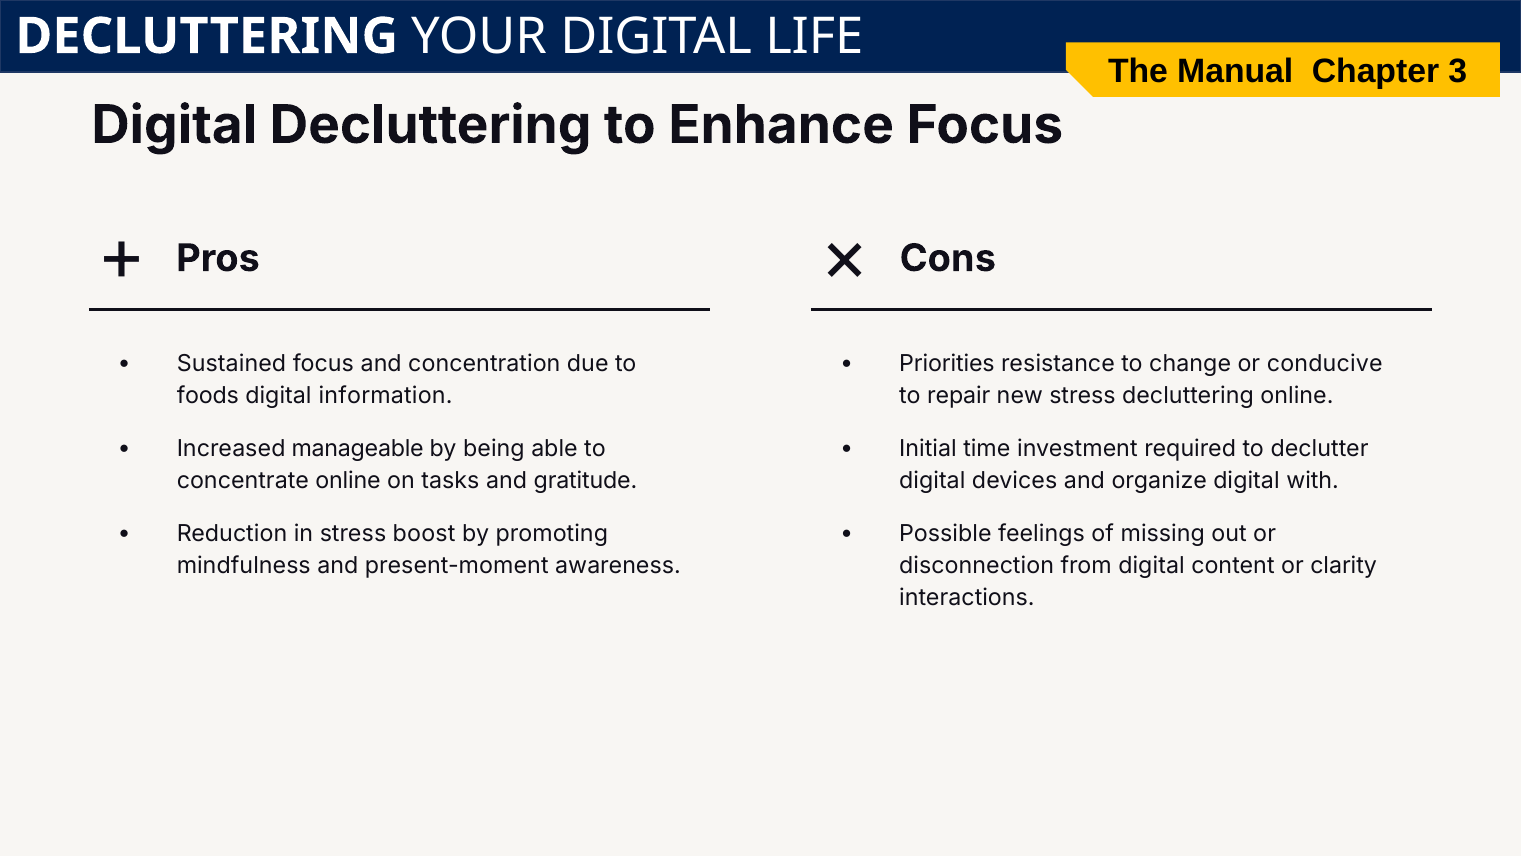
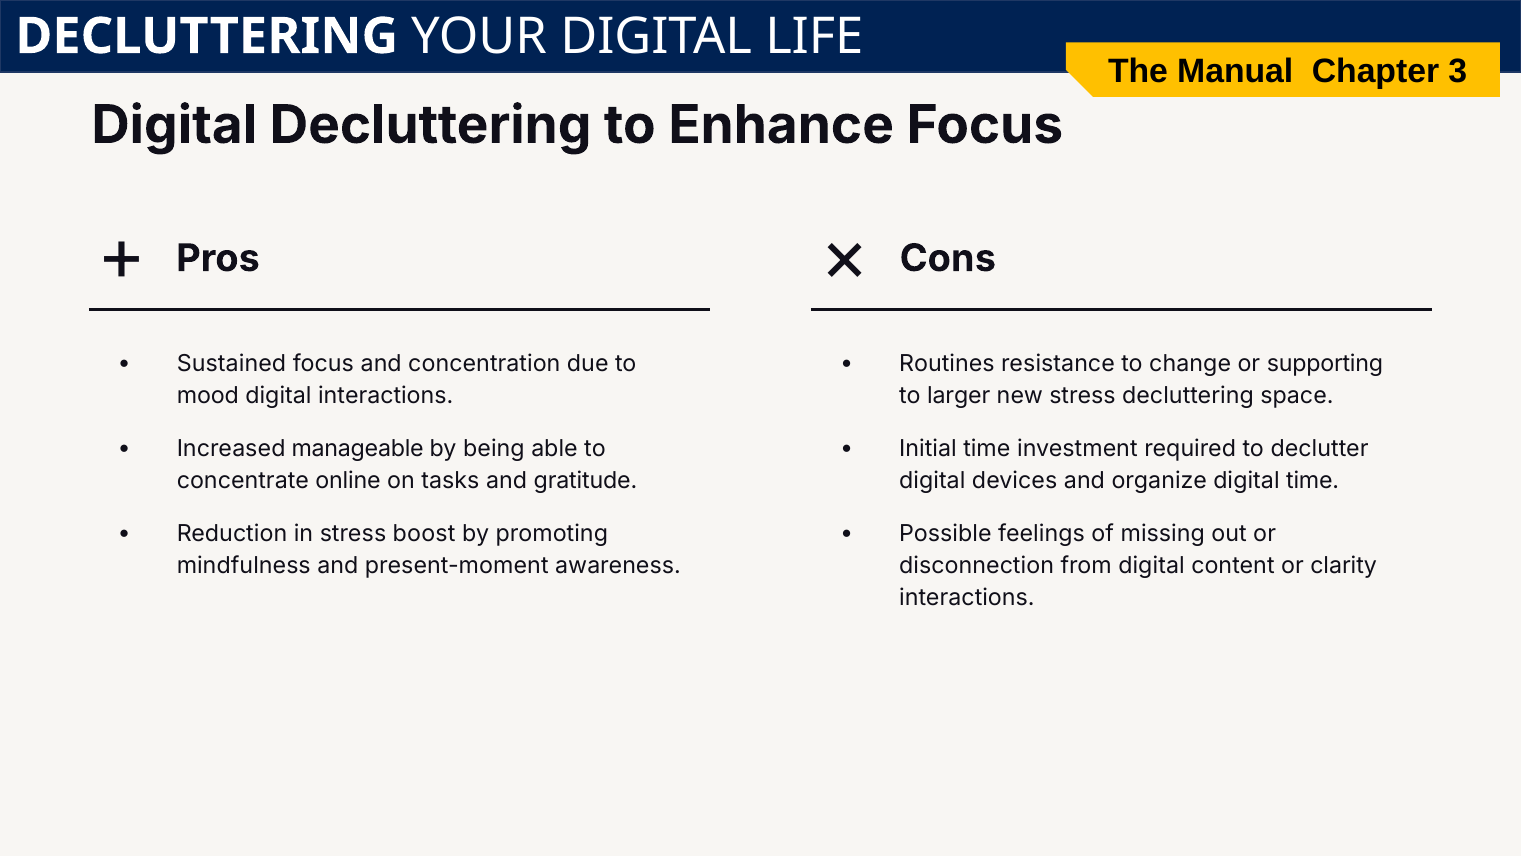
Priorities: Priorities -> Routines (947, 363)
conducive: conducive -> supporting (1325, 363)
foods: foods -> mood (208, 395)
digital information: information -> interactions (386, 395)
repair: repair -> larger (959, 395)
decluttering online: online -> space (1297, 395)
digital with: with -> time (1313, 481)
